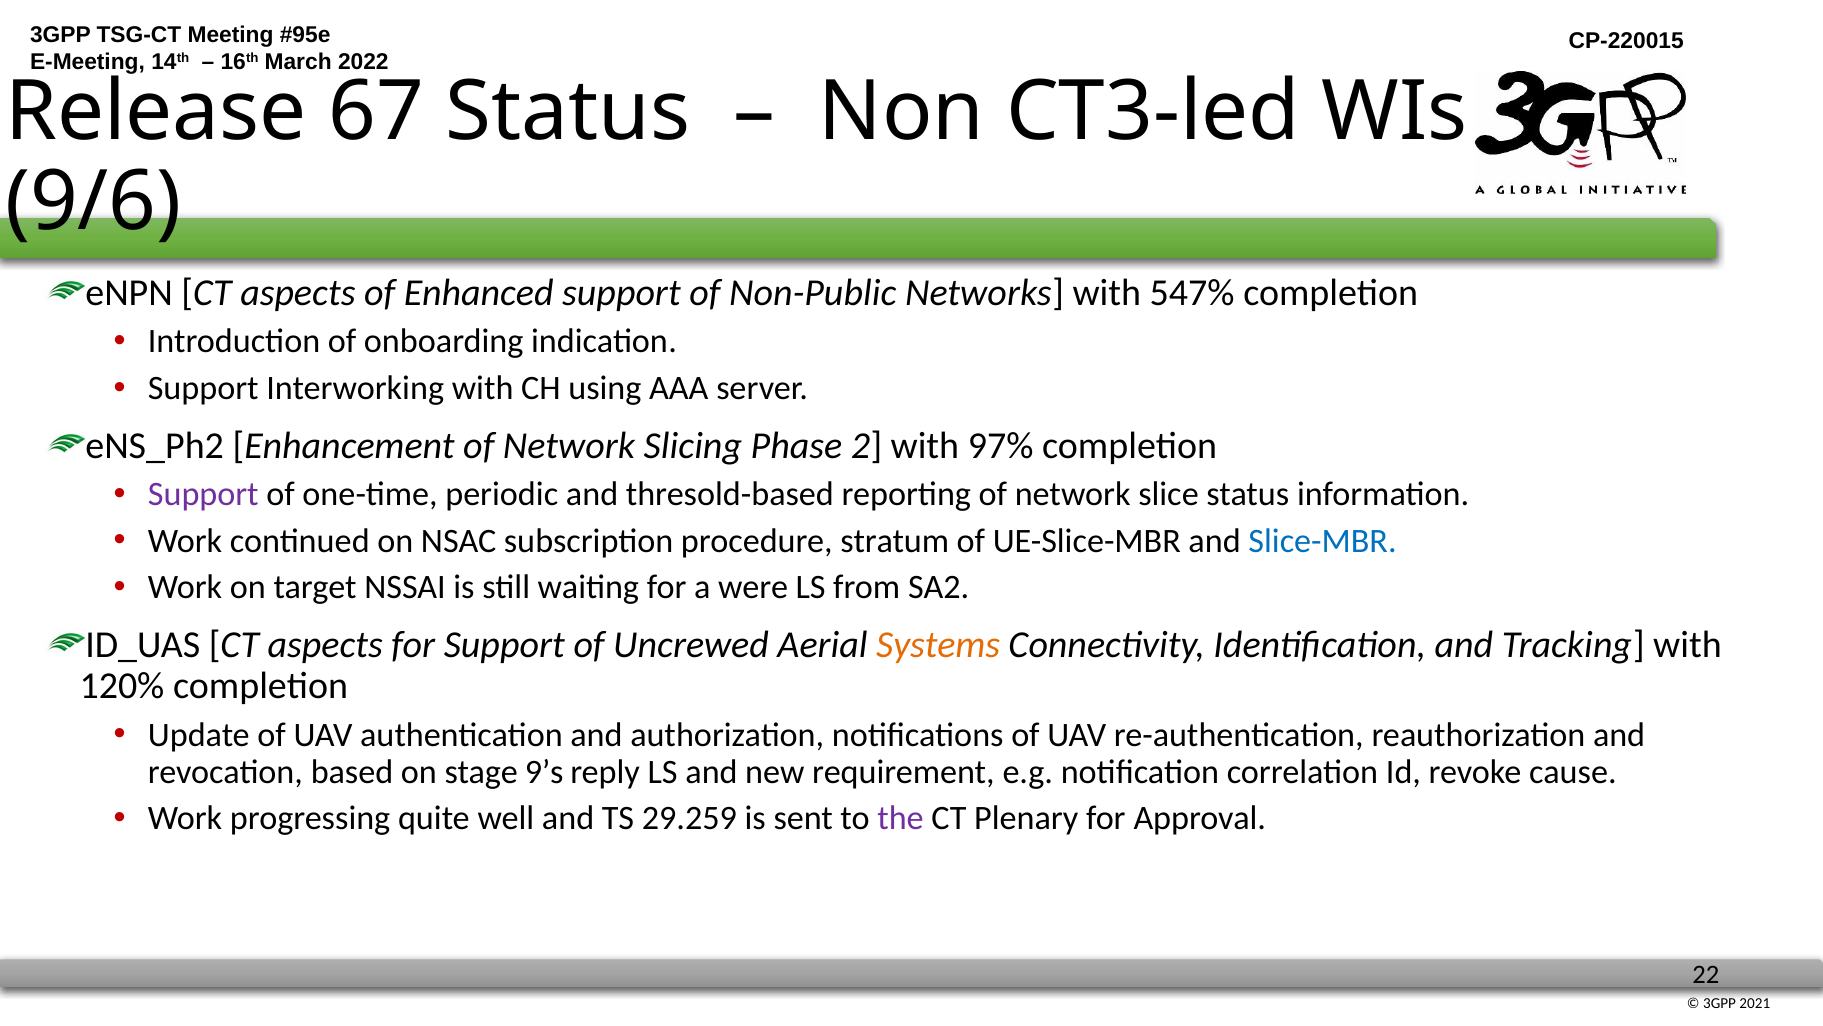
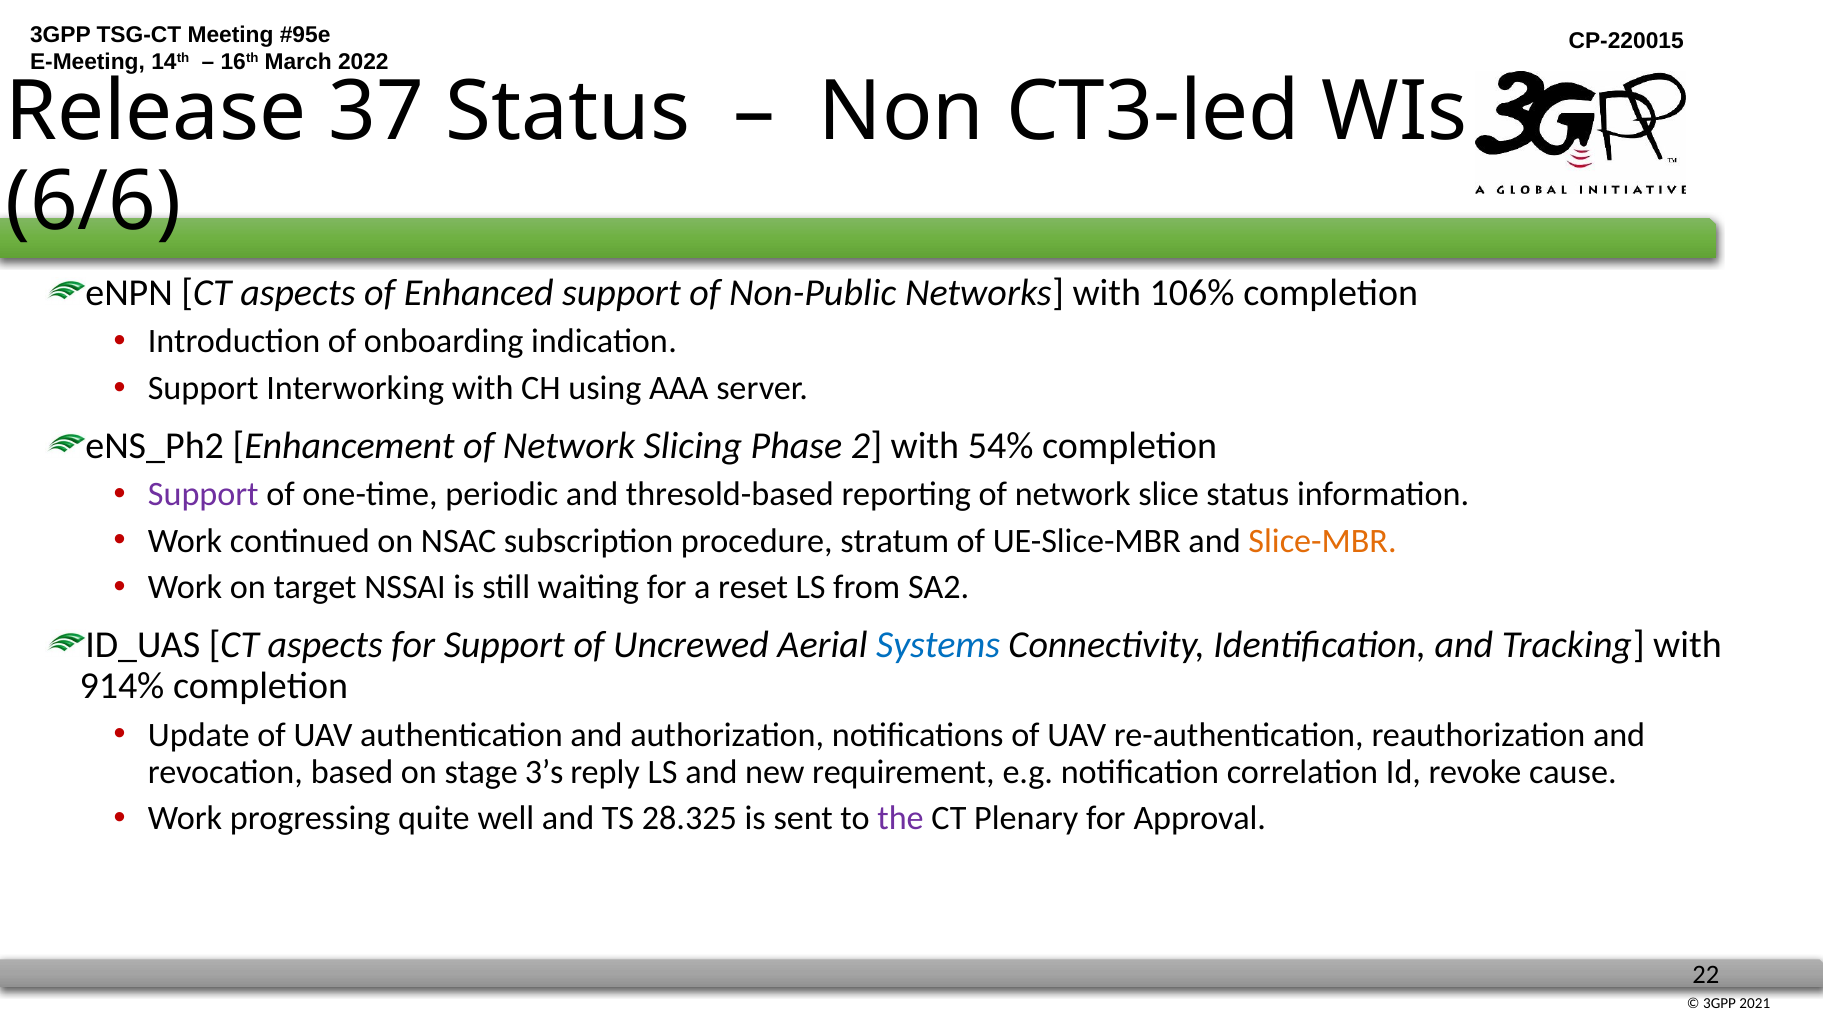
67: 67 -> 37 (376, 111)
9/6: 9/6 -> 6/6 (93, 202)
547%: 547% -> 106% (1192, 293)
97%: 97% -> 54% (1001, 446)
Slice-MBR colour: blue -> orange (1323, 541)
were: were -> reset (753, 587)
Systems colour: orange -> blue (938, 645)
120%: 120% -> 914% (122, 686)
9’s: 9’s -> 3’s (544, 771)
29.259: 29.259 -> 28.325 (689, 818)
